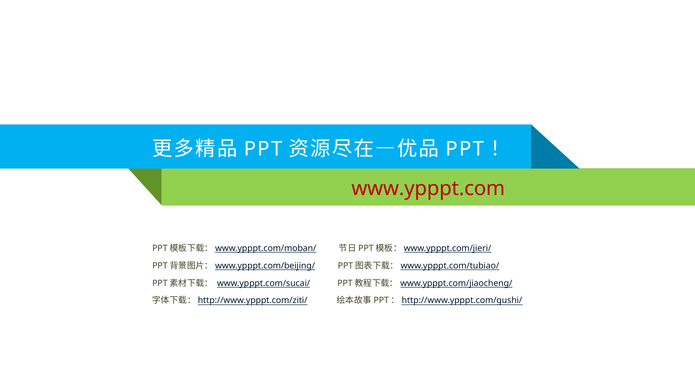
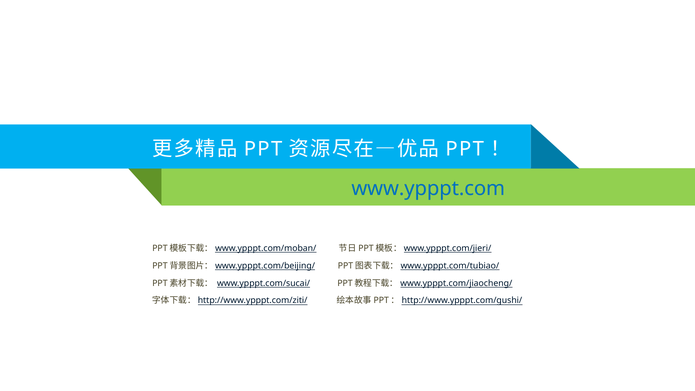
www.ypppt.com colour: red -> blue (428, 188)
